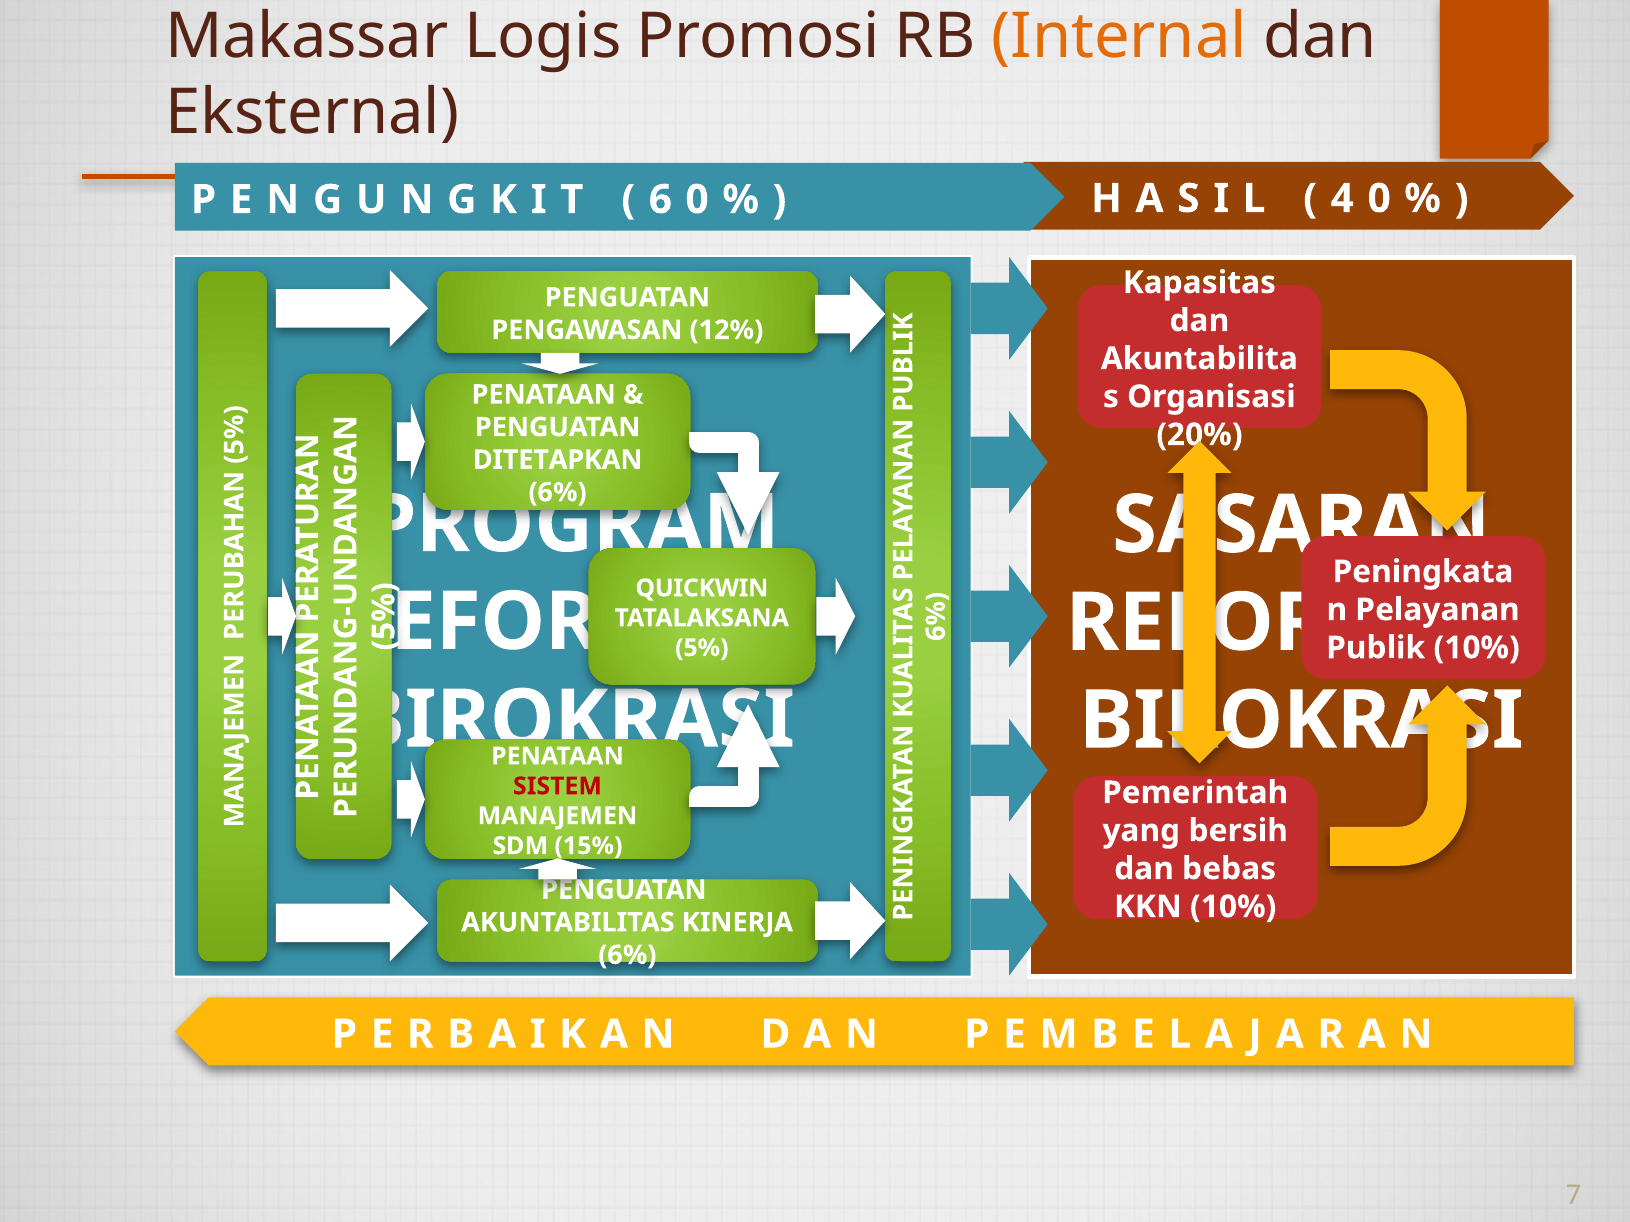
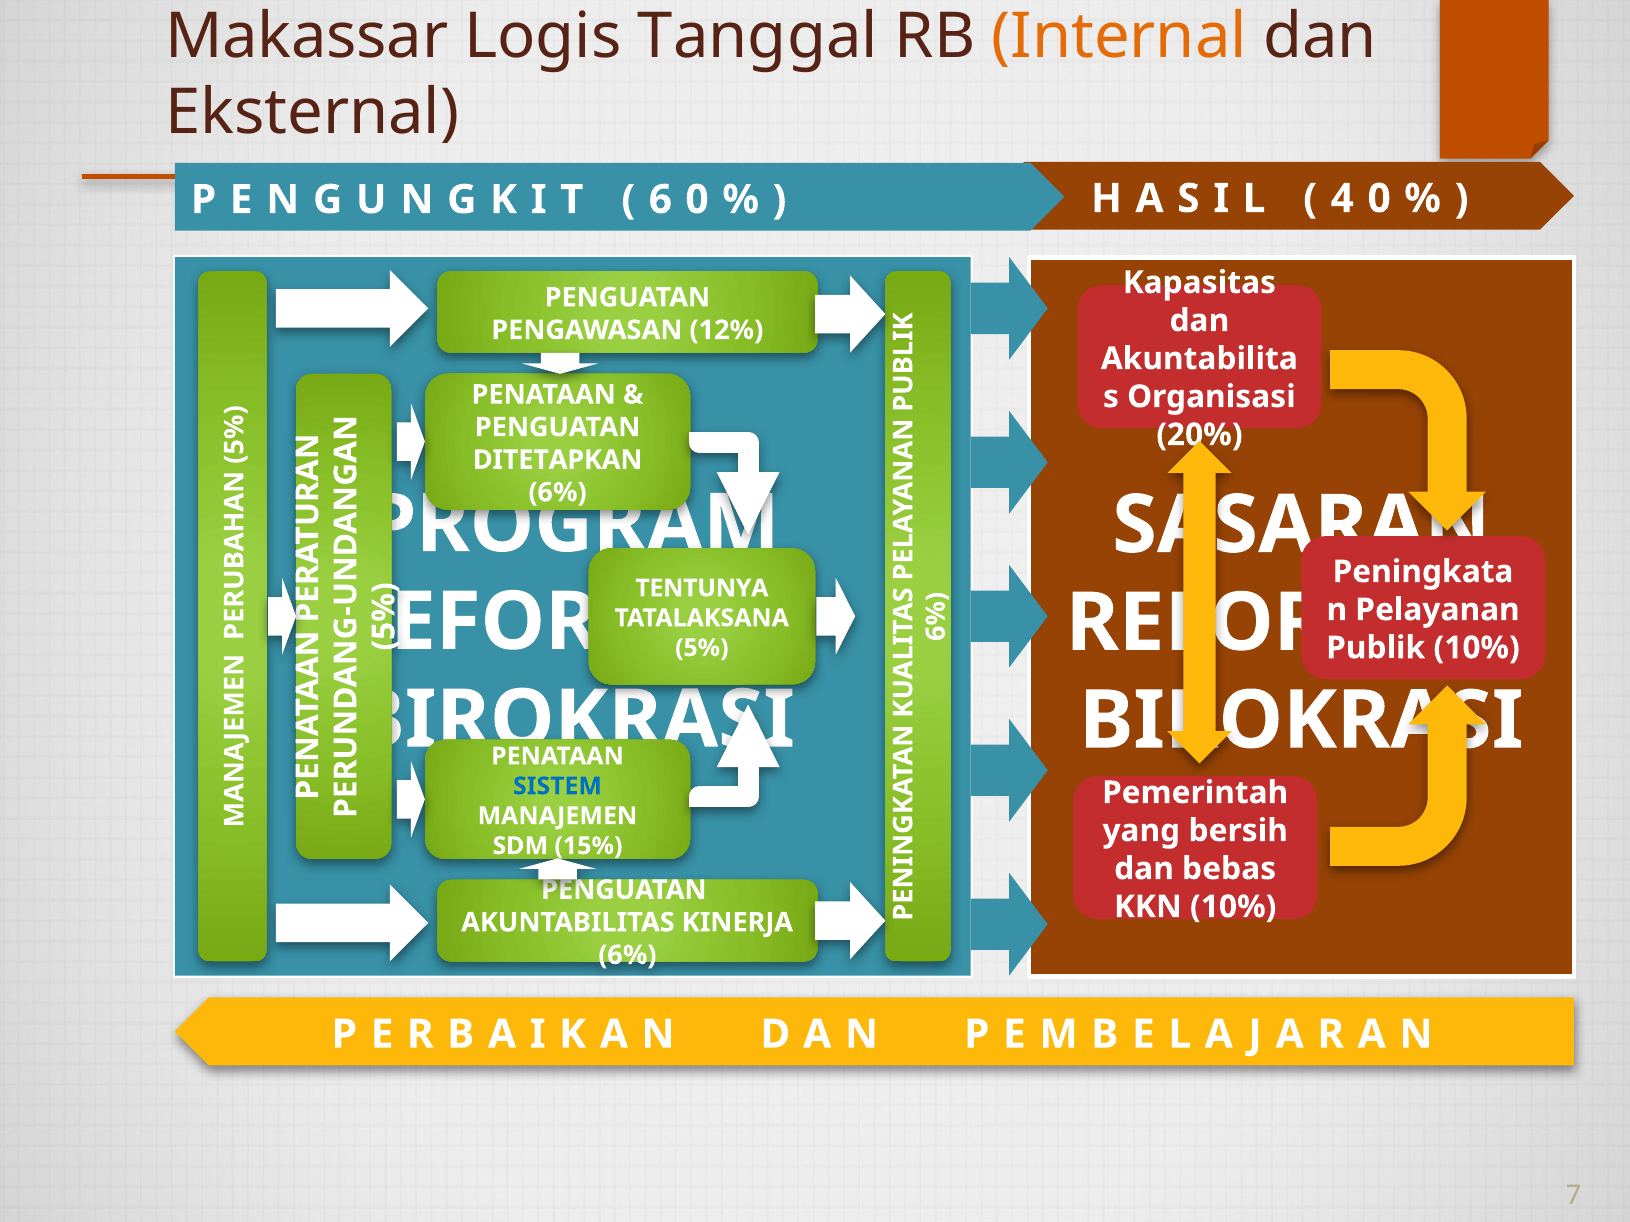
Promosi: Promosi -> Tanggal (758, 37)
QUICKWIN: QUICKWIN -> TENTUNYA (702, 588)
SISTEM colour: red -> blue (557, 786)
